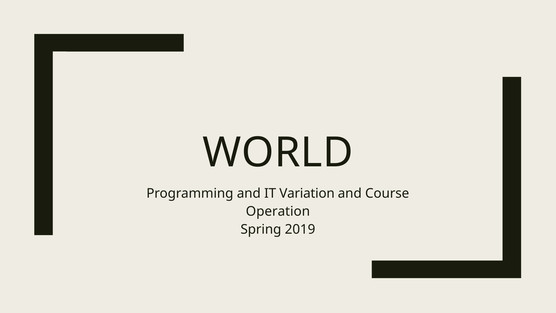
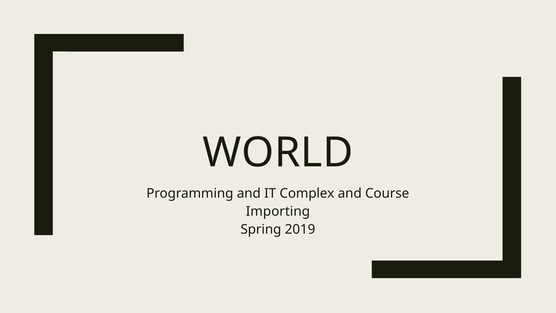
Variation: Variation -> Complex (307, 193)
Operation: Operation -> Importing (278, 211)
